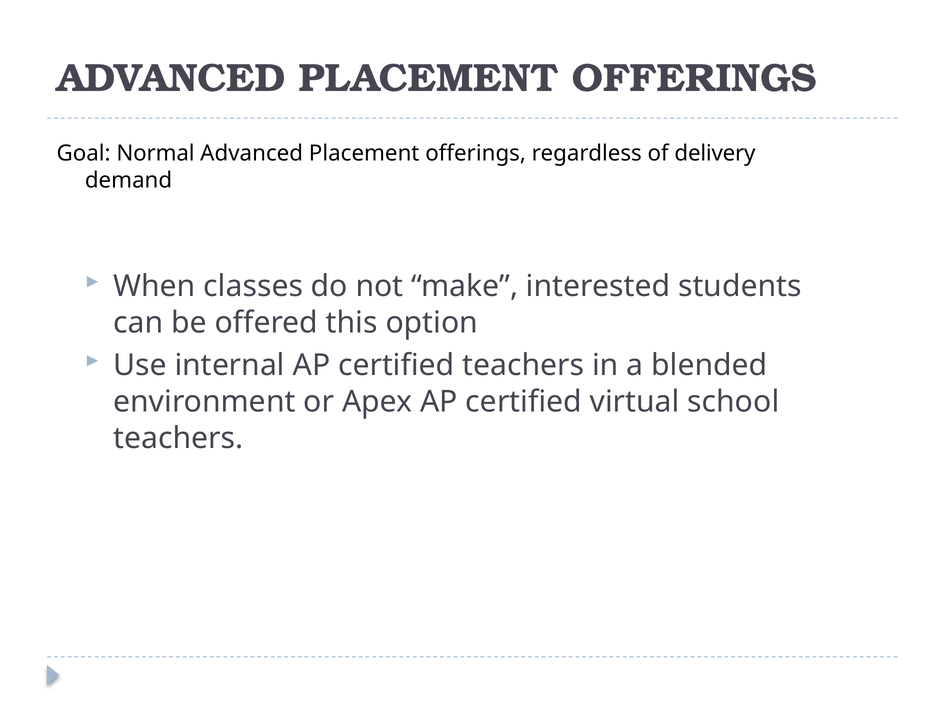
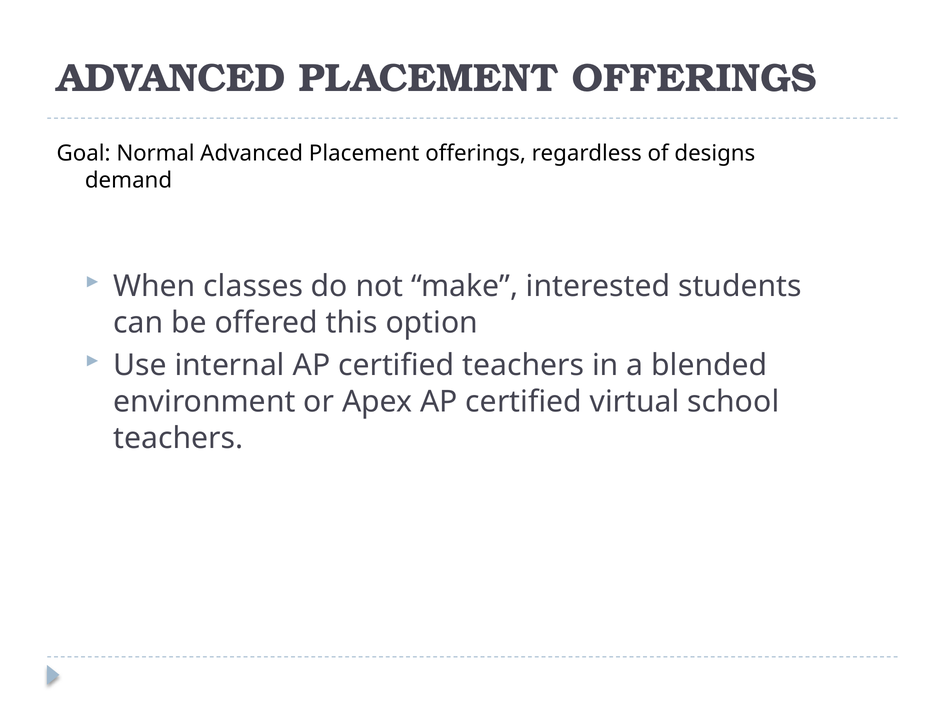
delivery: delivery -> designs (715, 154)
